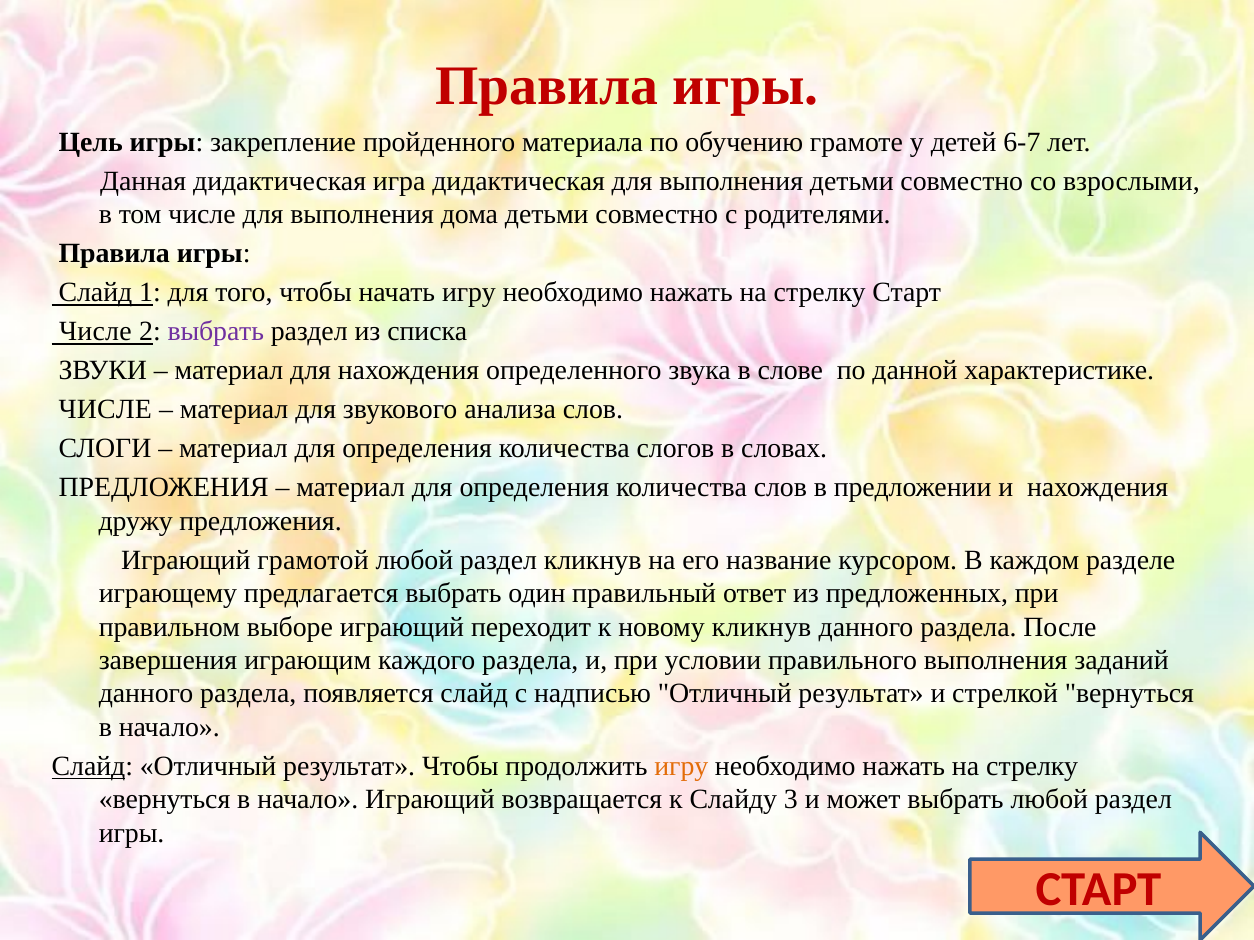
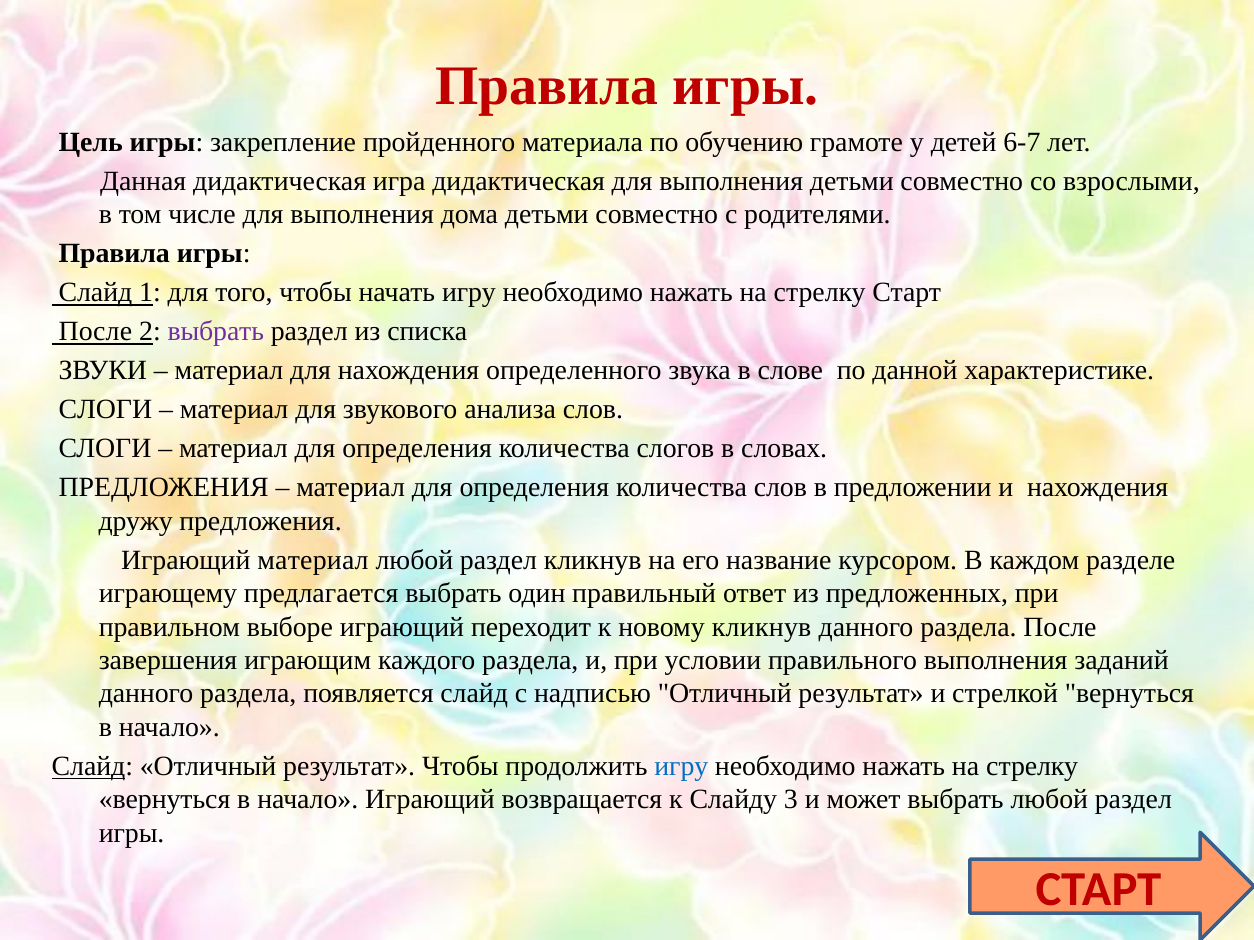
Числе: Числе -> После (95, 332)
ЧИСЛЕ: ЧИСЛЕ -> СЛОГИ (105, 410)
Играющий грамотой: грамотой -> материал (313, 560)
игру colour: orange -> blue (681, 766)
